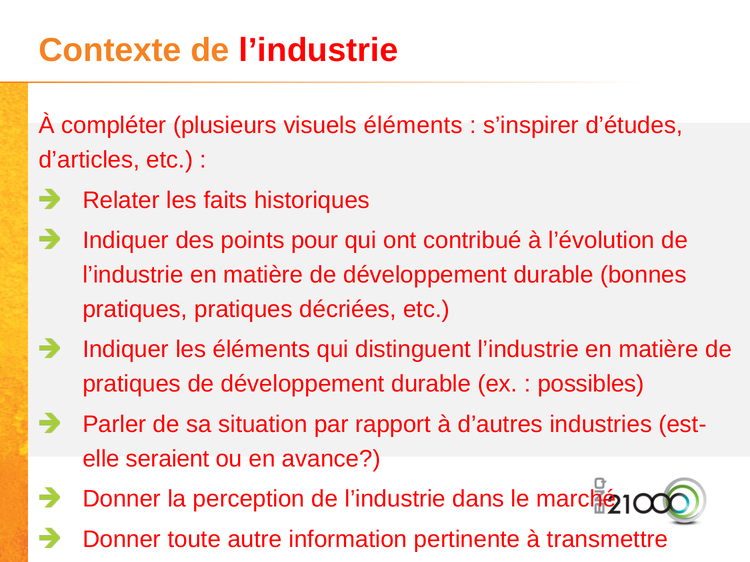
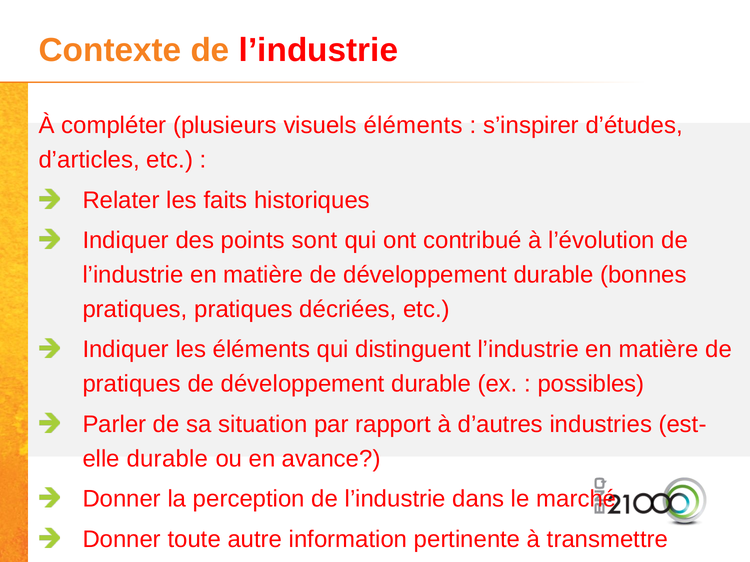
pour: pour -> sont (315, 241)
seraient: seraient -> durable (167, 459)
